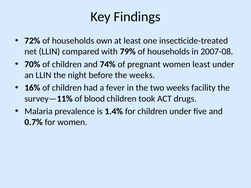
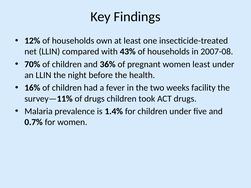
72%: 72% -> 12% (32, 41)
79%: 79% -> 43% (128, 52)
74%: 74% -> 36% (108, 64)
the weeks: weeks -> health (142, 75)
of blood: blood -> drugs (94, 99)
